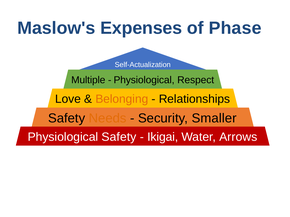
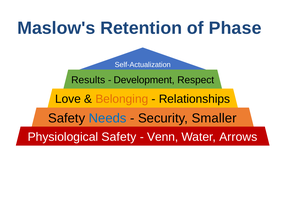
Expenses: Expenses -> Retention (141, 28)
Multiple: Multiple -> Results (88, 80)
Physiological: Physiological -> Development (144, 80)
Needs colour: orange -> blue (108, 118)
Ikigai: Ikigai -> Venn (163, 137)
